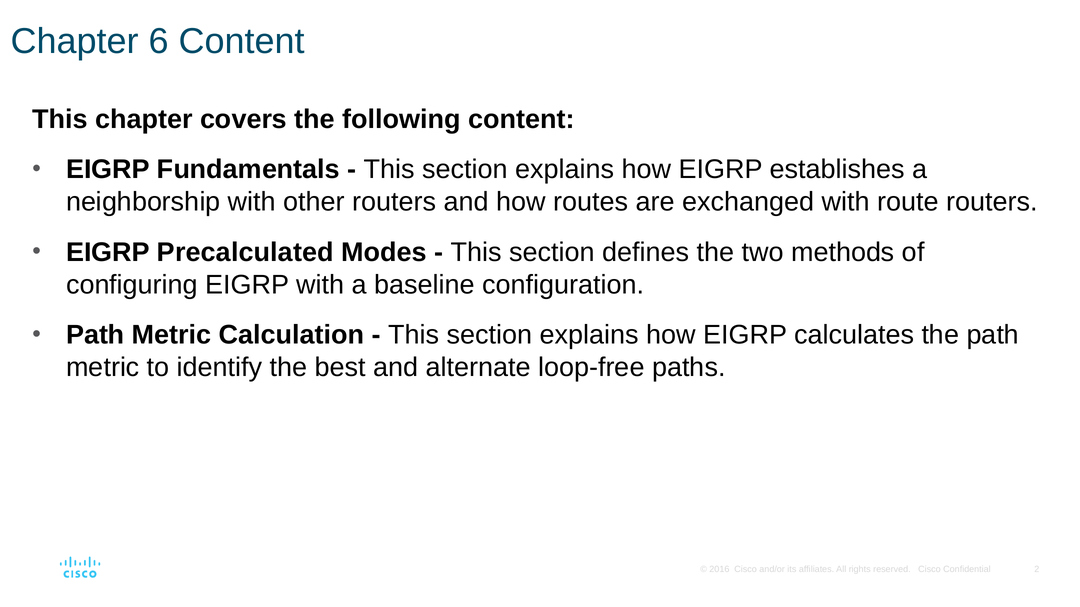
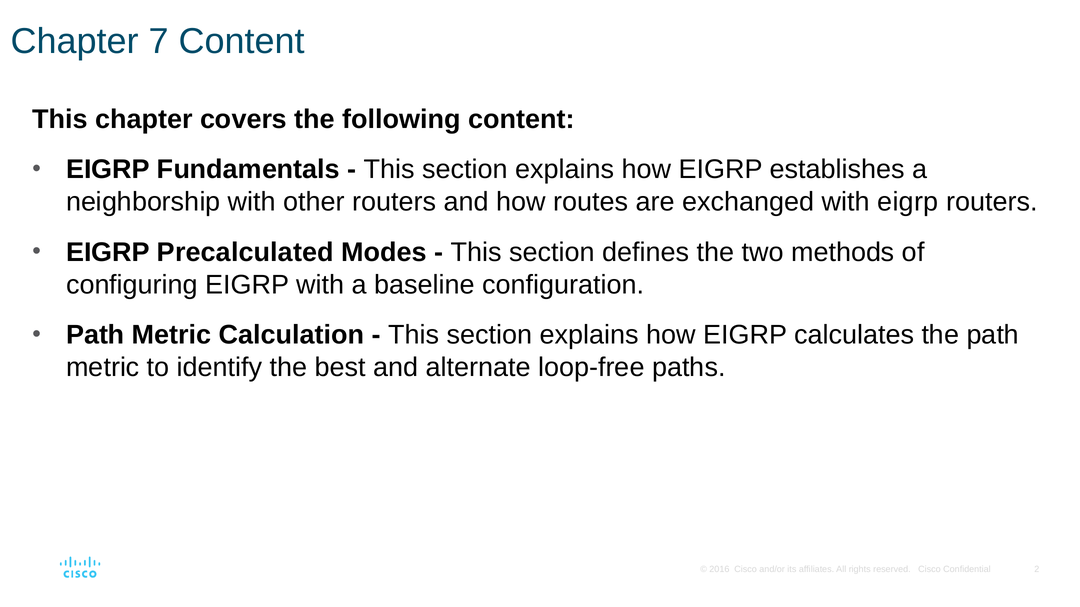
6: 6 -> 7 (159, 42)
with route: route -> eigrp (908, 202)
